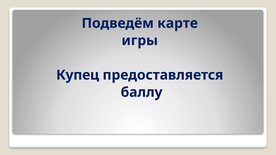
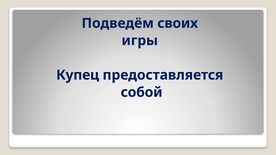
карте: карте -> своих (178, 23)
баллу: баллу -> собой (142, 92)
